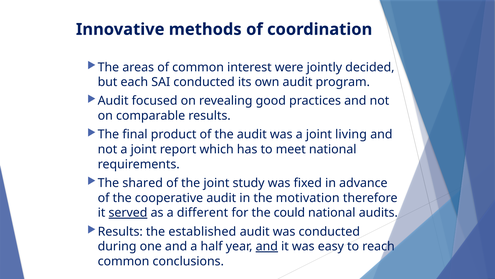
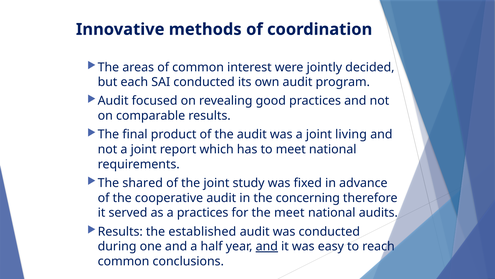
motivation: motivation -> concerning (308, 198)
served underline: present -> none (128, 212)
a different: different -> practices (203, 212)
the could: could -> meet (289, 212)
